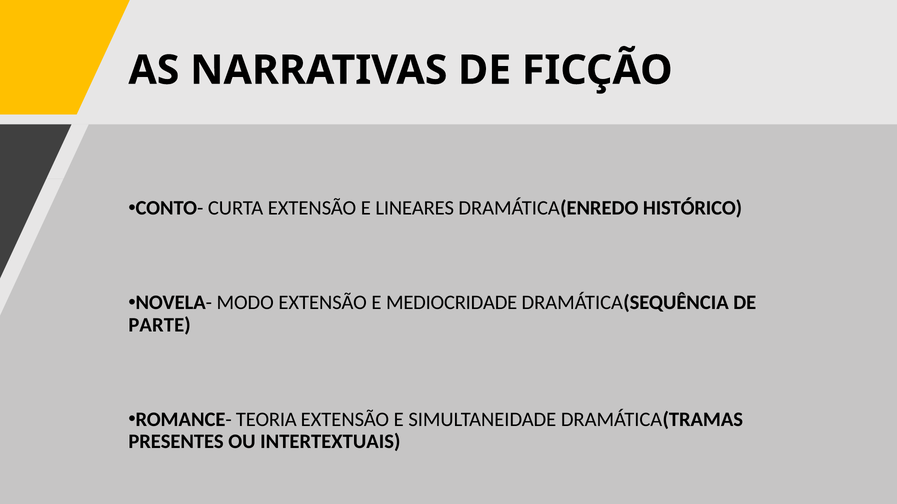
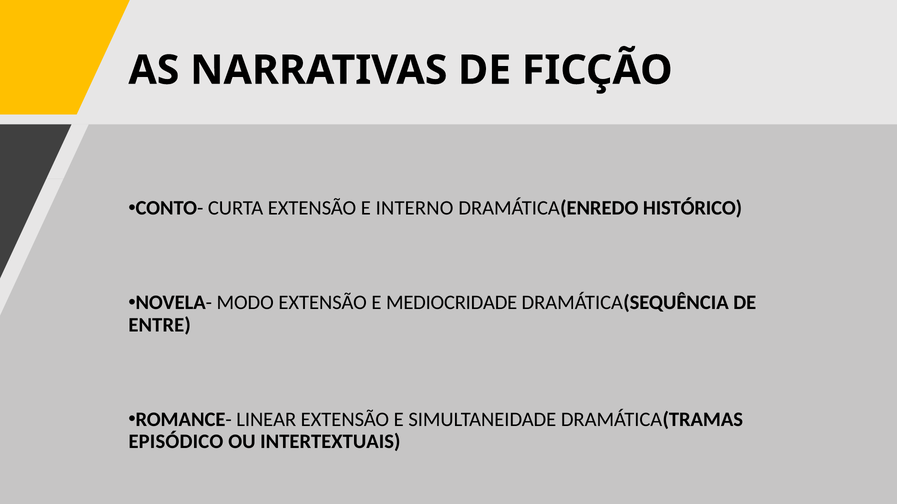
LINEARES: LINEARES -> INTERNO (415, 208)
PARTE: PARTE -> ENTRE (160, 325)
TEORIA: TEORIA -> LINEAR (266, 420)
PRESENTES: PRESENTES -> EPISÓDICO (176, 442)
